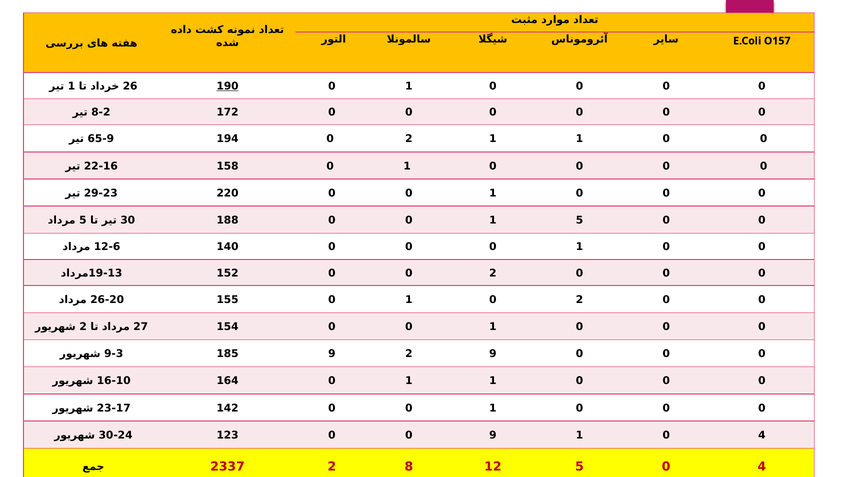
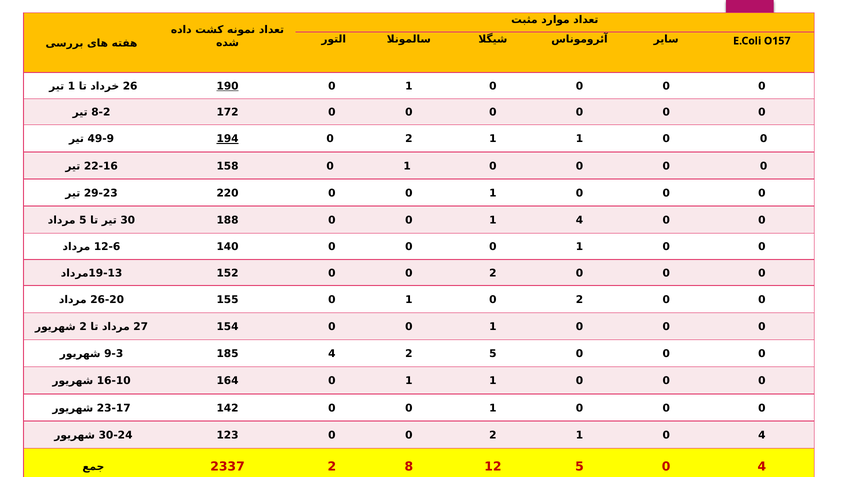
65-9: 65-9 -> 49-9 (101, 139)
194 underline: none -> present (228, 139)
1 5: 5 -> 4 (580, 220)
185 9: 9 -> 4 (332, 354)
2 9: 9 -> 5 (493, 354)
123 0 0 9: 9 -> 2 (493, 435)
